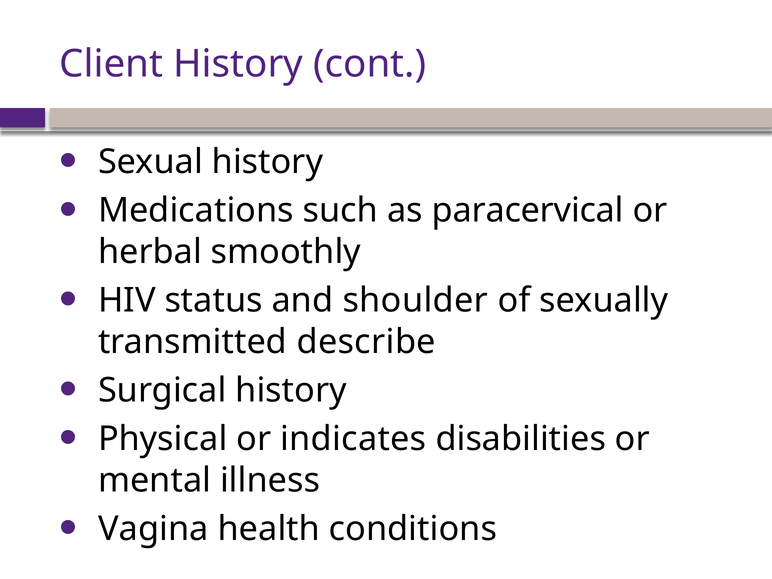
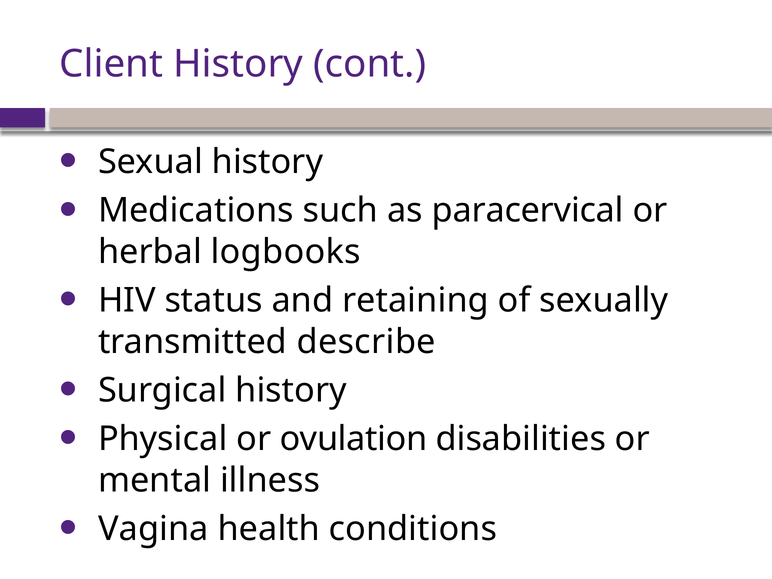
smoothly: smoothly -> logbooks (286, 252)
shoulder: shoulder -> retaining (416, 301)
indicates: indicates -> ovulation (354, 439)
